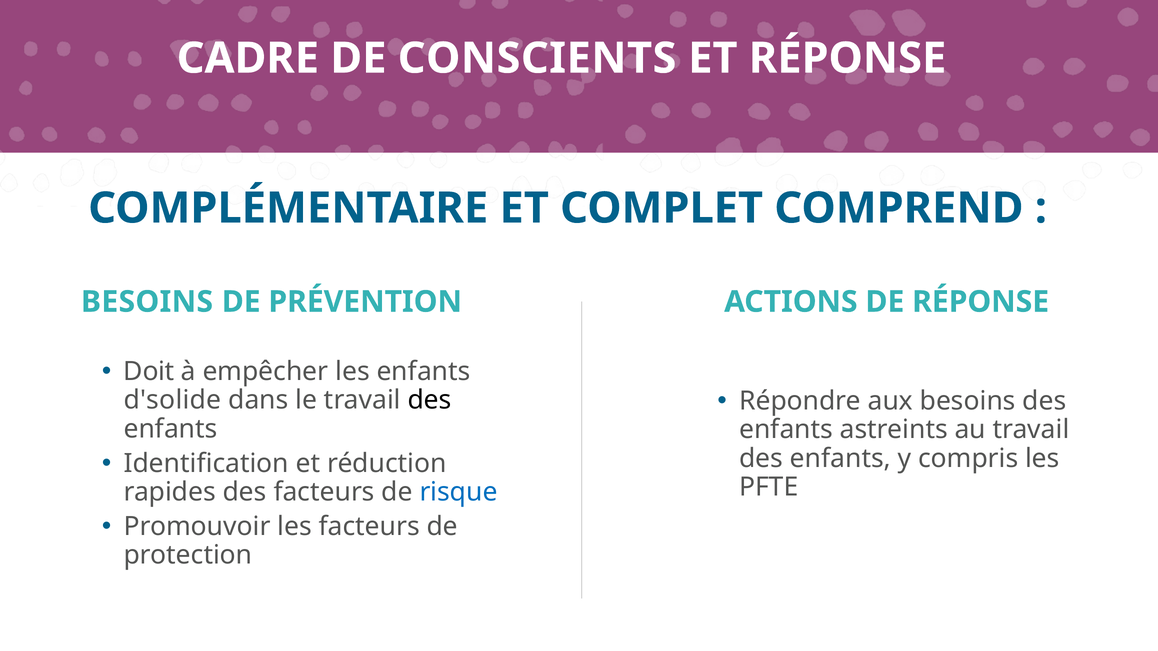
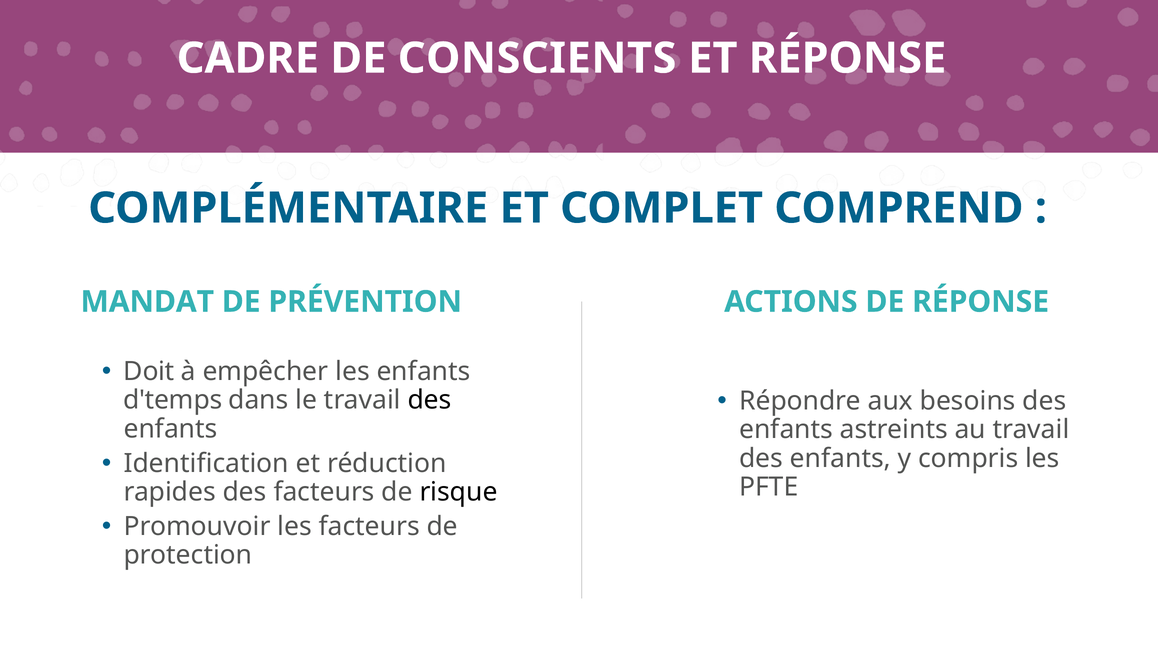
BESOINS: BESOINS -> MANDAT (147, 302)
d'solide: d'solide -> d'temps (173, 400)
risque colour: blue -> black (459, 492)
